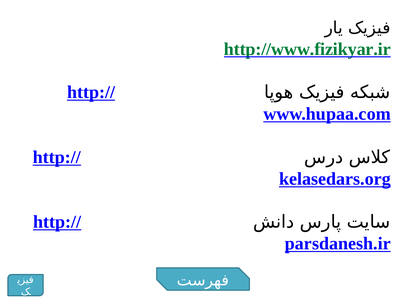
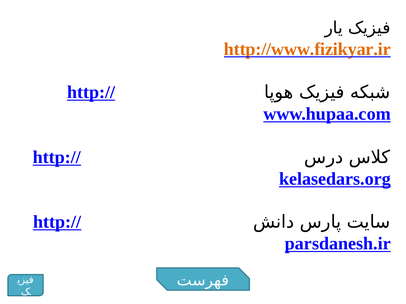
http://www.fizikyar.ir colour: green -> orange (307, 49)
